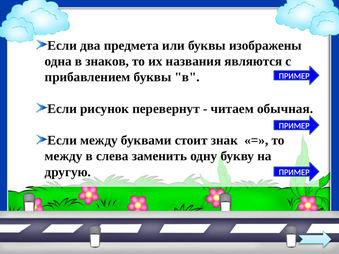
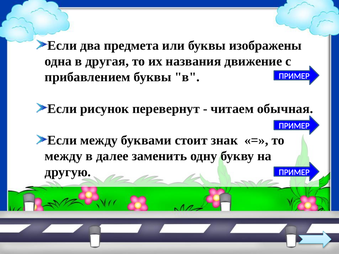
знаков: знаков -> другая (107, 61)
являются: являются -> движение (253, 61)
слева: слева -> далее (112, 156)
